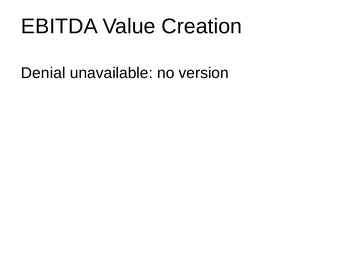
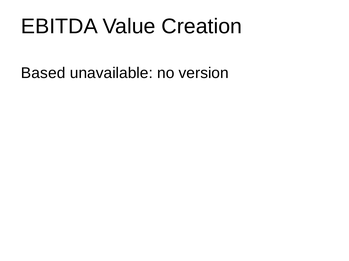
Denial: Denial -> Based (43, 73)
